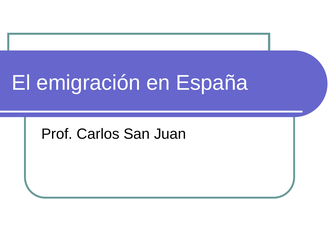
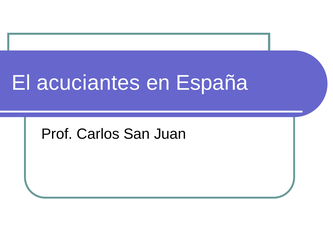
emigración: emigración -> acuciantes (88, 83)
